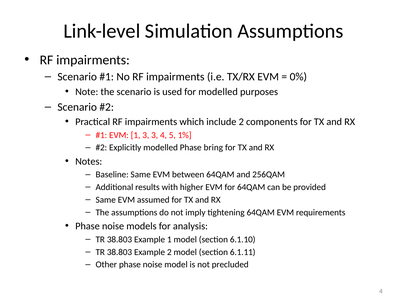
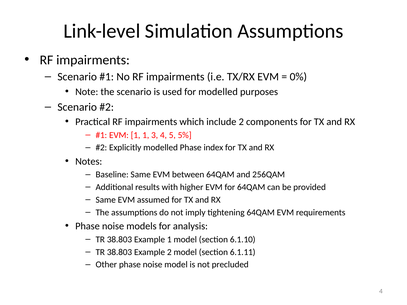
1 3: 3 -> 1 (146, 135)
1%: 1% -> 5% (185, 135)
bring: bring -> index (213, 148)
